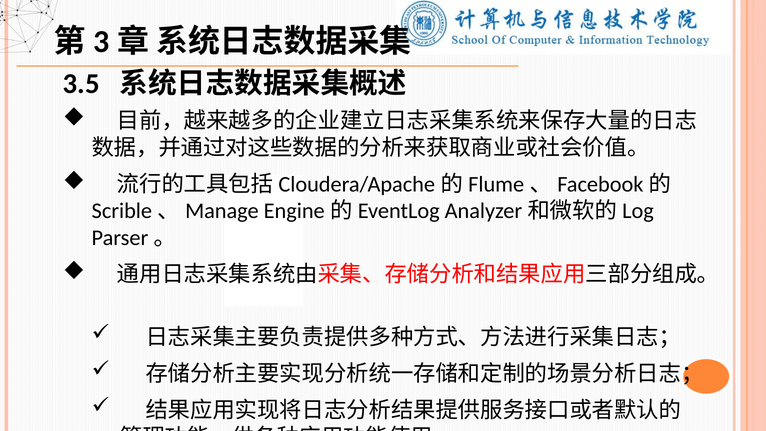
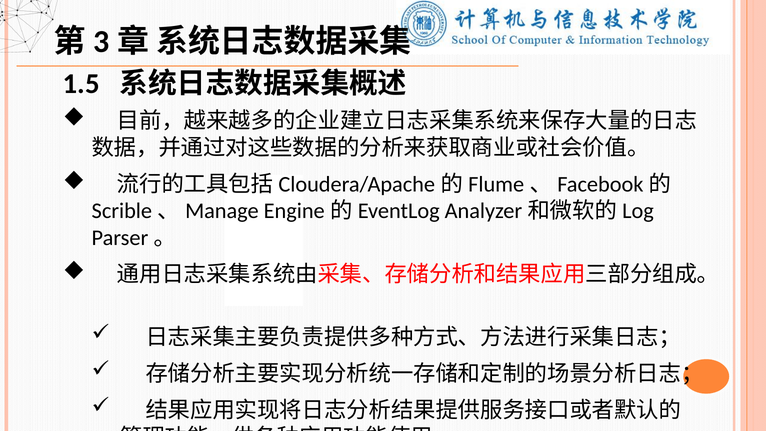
3.5: 3.5 -> 1.5 (81, 84)
